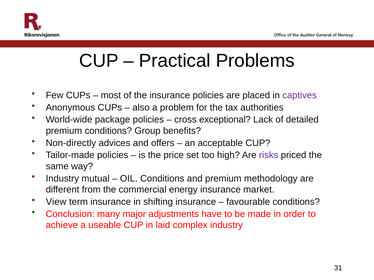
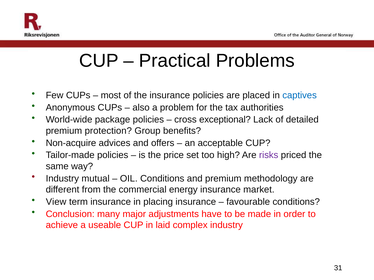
captives colour: purple -> blue (300, 96)
premium conditions: conditions -> protection (108, 131)
Non-directly: Non-directly -> Non-acquire (71, 143)
shifting: shifting -> placing (158, 202)
